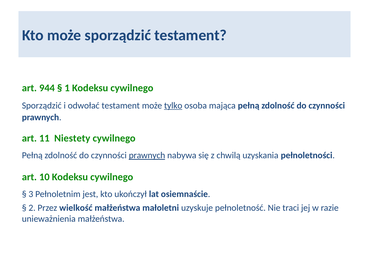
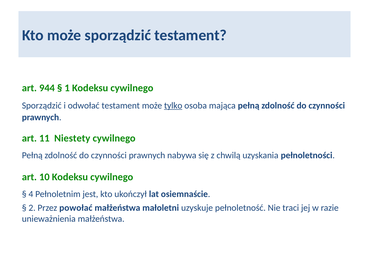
prawnych underline: present -> none (147, 155)
3: 3 -> 4 (31, 194)
wielkość: wielkość -> powołać (76, 208)
